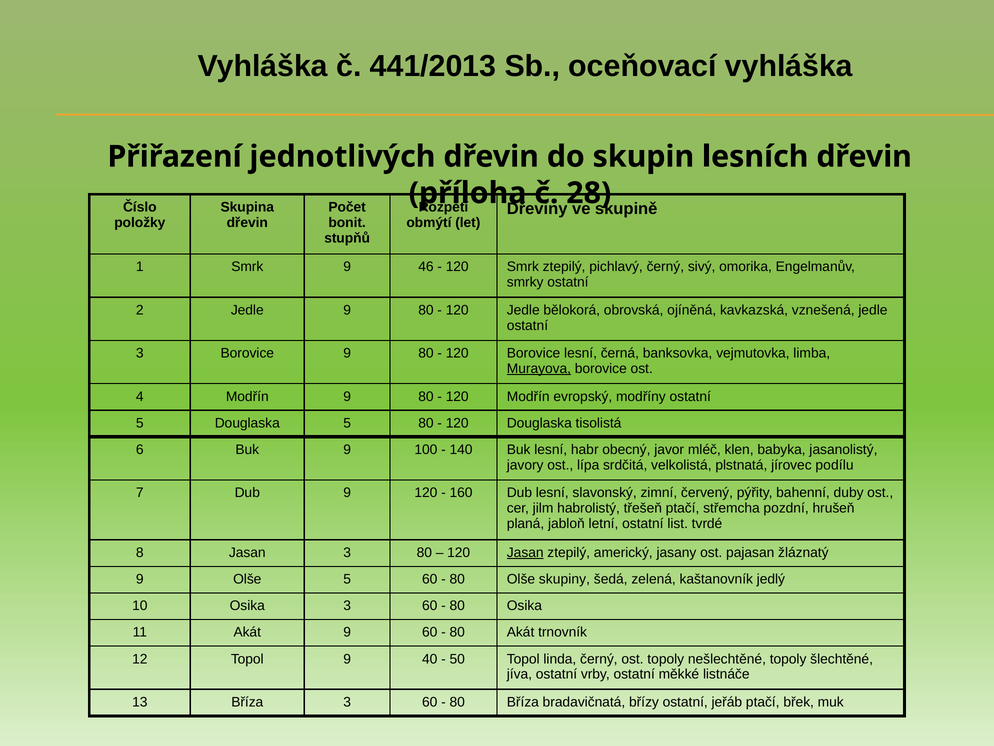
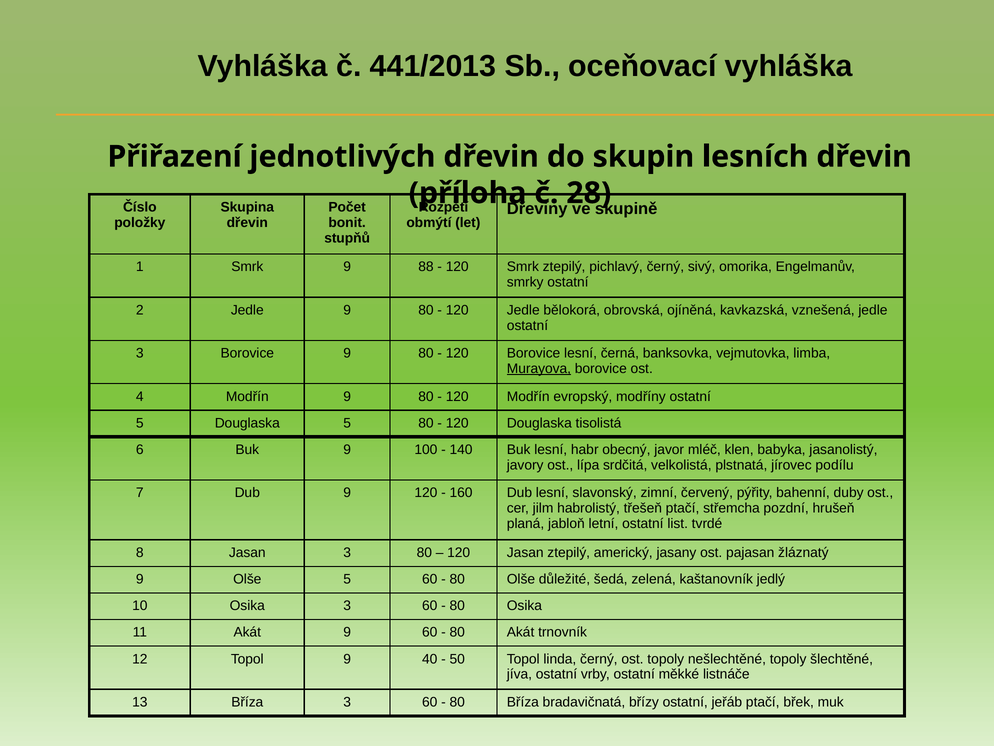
46: 46 -> 88 (426, 267)
Jasan underline: present -> none (525, 552)
skupiny: skupiny -> důležité (564, 579)
